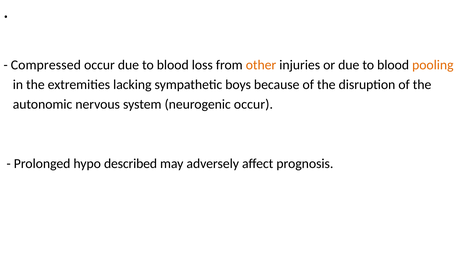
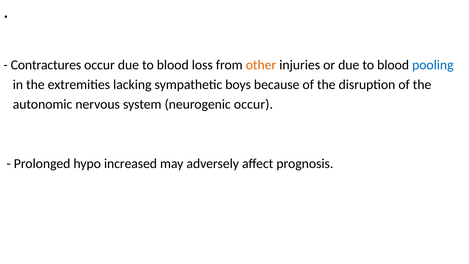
Compressed: Compressed -> Contractures (46, 65)
pooling colour: orange -> blue (433, 65)
described: described -> increased (131, 163)
